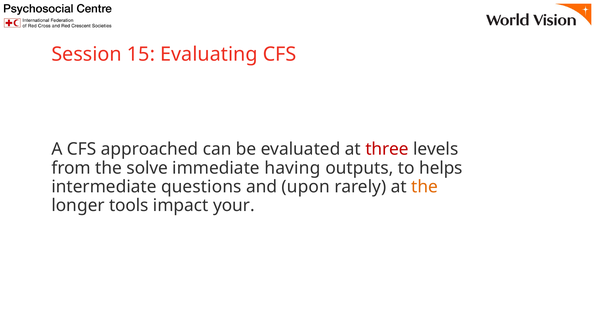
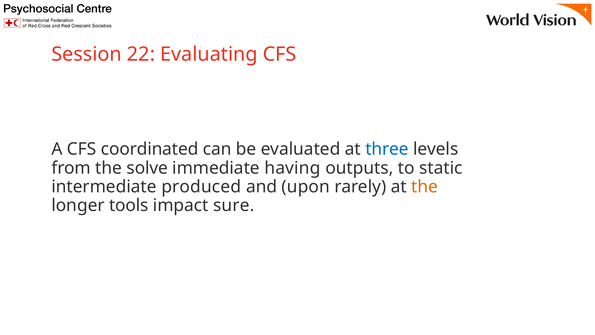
15: 15 -> 22 (141, 54)
approached: approached -> coordinated (150, 149)
three colour: red -> blue (387, 149)
helps: helps -> static (441, 168)
questions: questions -> produced (201, 187)
your: your -> sure (234, 205)
